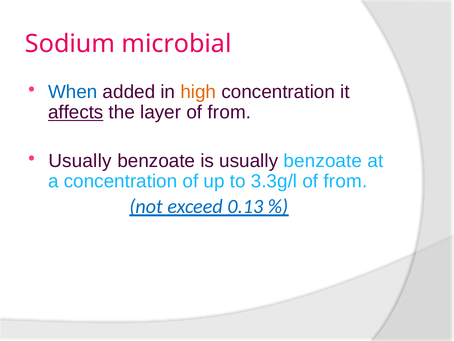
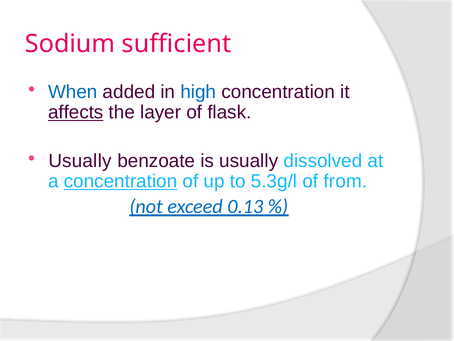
microbial: microbial -> sufficient (176, 44)
high colour: orange -> blue (198, 92)
from: from -> flask (229, 112)
is usually benzoate: benzoate -> dissolved (323, 161)
concentration underline: none -> present (121, 181)
3.3g/l: 3.3g/l -> 5.3g/l (274, 181)
